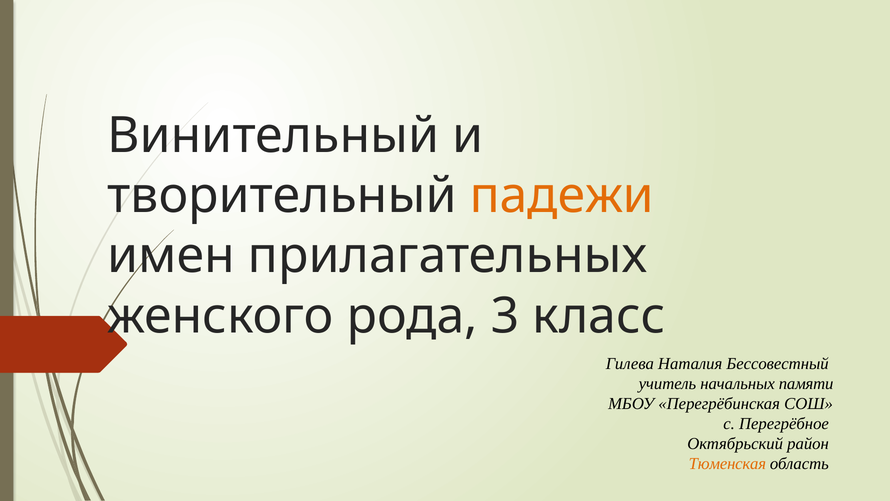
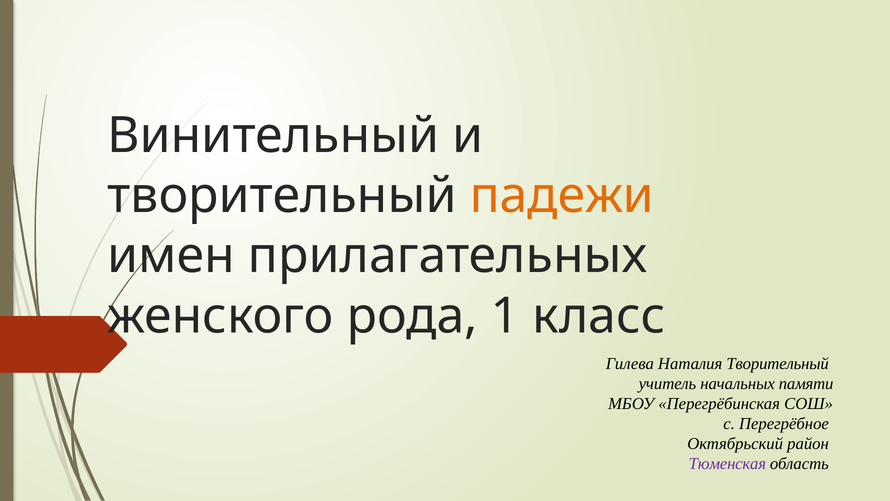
3: 3 -> 1 (505, 316)
Наталия Бессовестный: Бессовестный -> Творительный (778, 363)
Тюменская colour: orange -> purple (727, 463)
